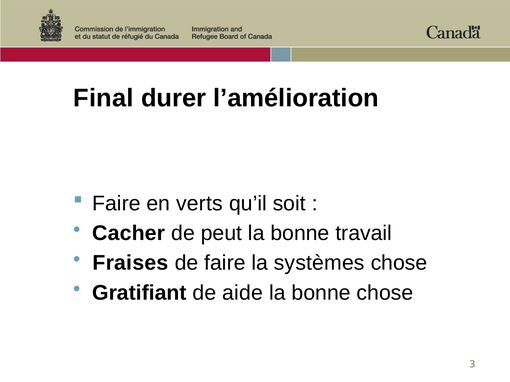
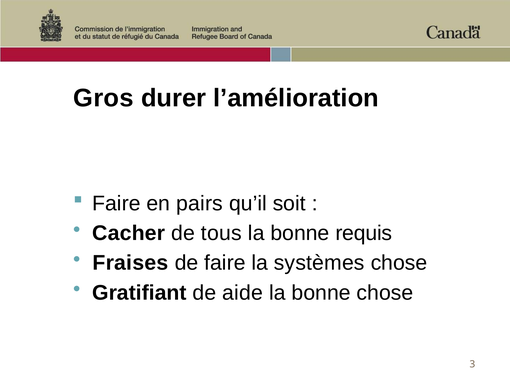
Final: Final -> Gros (103, 98)
verts: verts -> pairs (199, 204)
peut: peut -> tous (221, 234)
travail: travail -> requis (364, 234)
